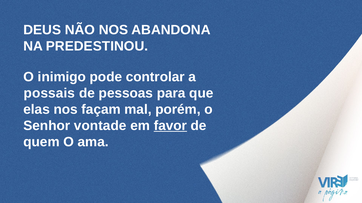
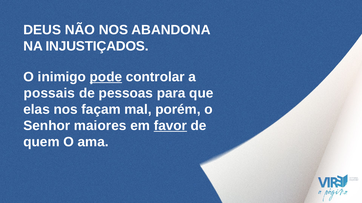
PREDESTINOU: PREDESTINOU -> INJUSTIÇADOS (97, 46)
pode underline: none -> present (106, 77)
vontade: vontade -> maiores (100, 126)
